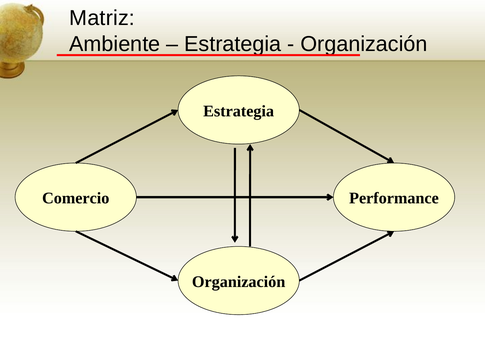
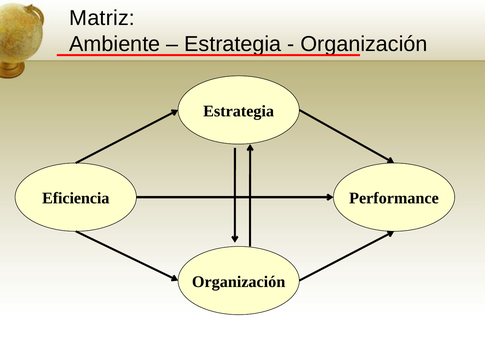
Comercio: Comercio -> Eficiencia (76, 198)
